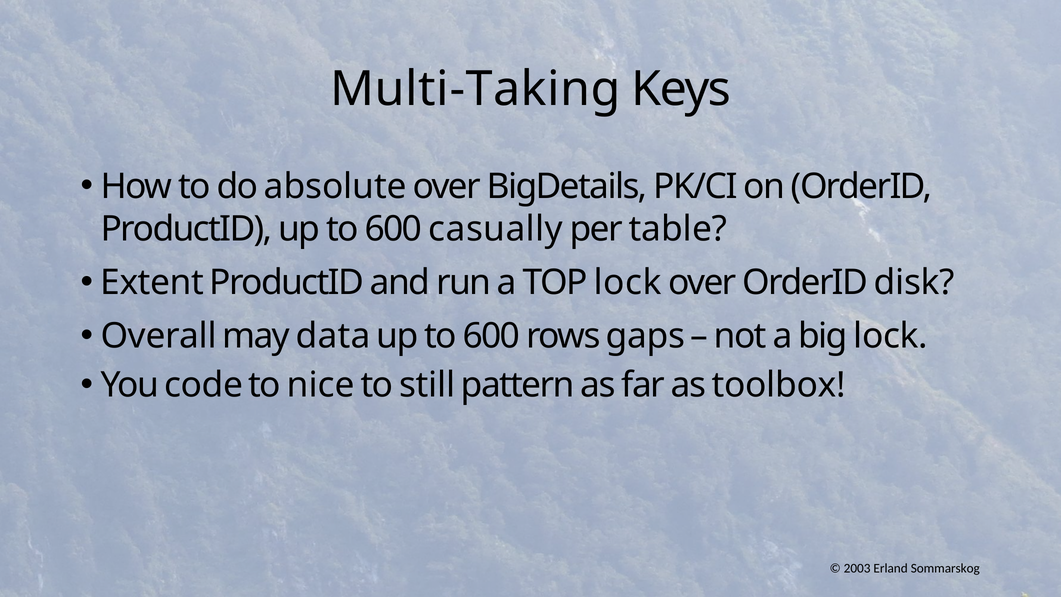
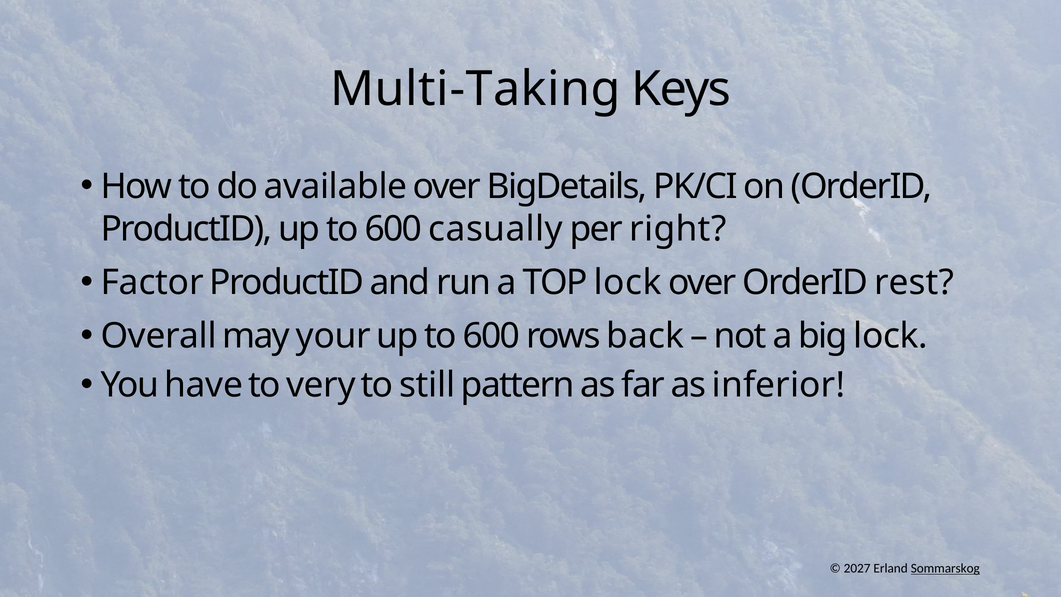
absolute: absolute -> available (335, 187)
table: table -> right (678, 229)
Extent: Extent -> Factor (152, 283)
disk: disk -> rest (914, 283)
data: data -> your (333, 336)
gaps: gaps -> back (645, 336)
code: code -> have (204, 385)
nice: nice -> very (321, 385)
toolbox: toolbox -> inferior (779, 385)
2003: 2003 -> 2027 (857, 568)
Sommarskog underline: none -> present (945, 568)
